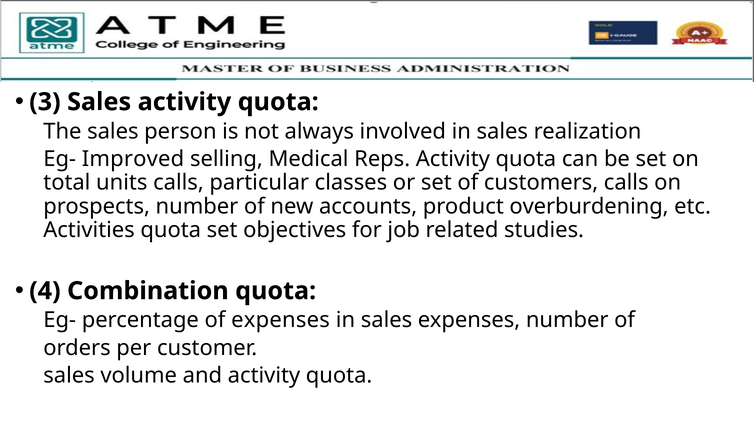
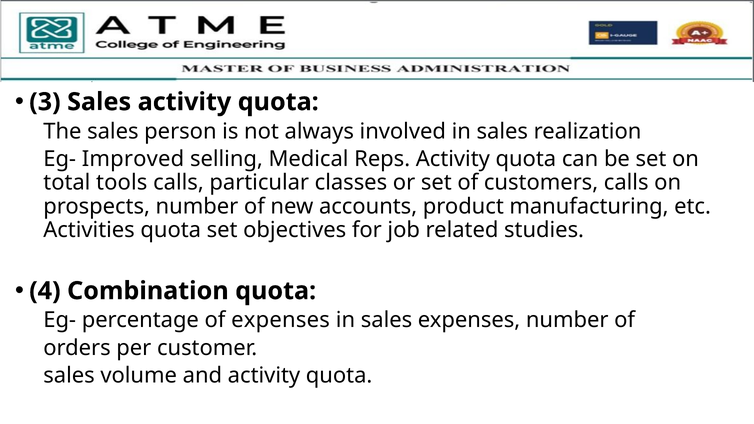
units: units -> tools (122, 183)
overburdening: overburdening -> manufacturing (589, 206)
